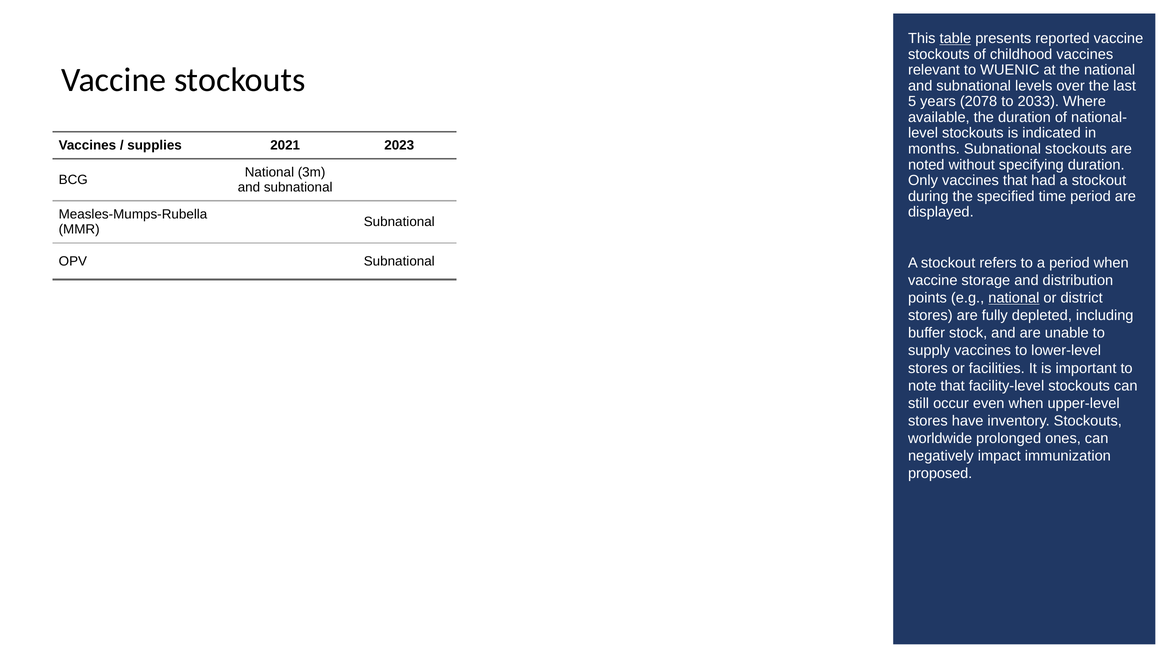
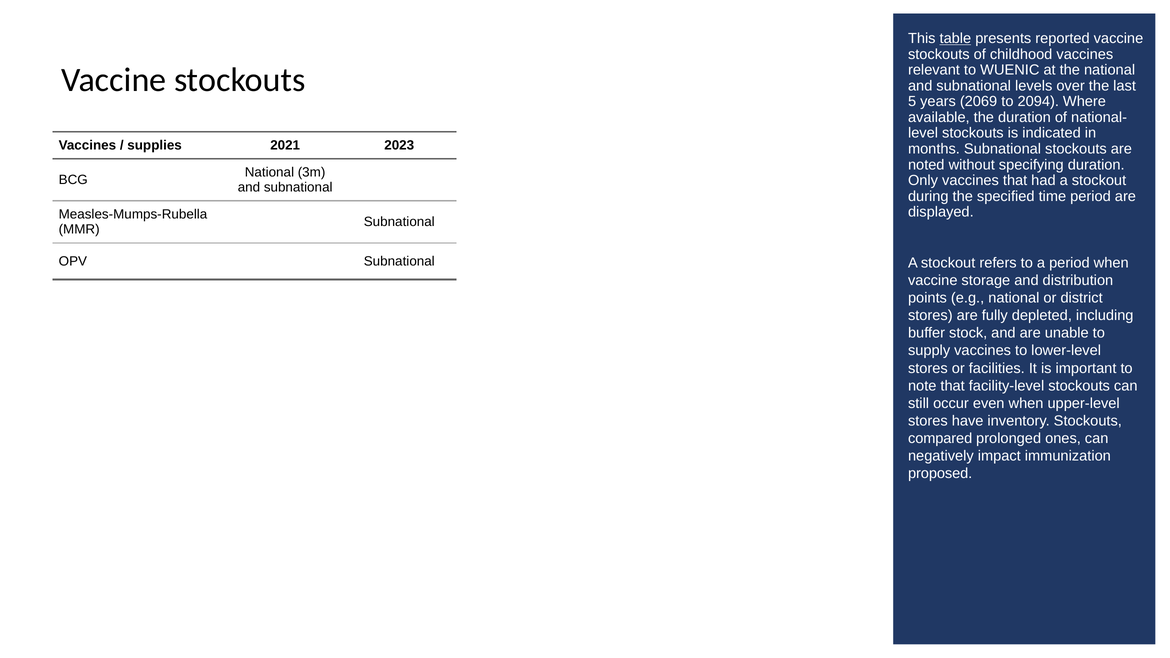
2078: 2078 -> 2069 (979, 102)
2033: 2033 -> 2094 (1038, 102)
national underline: present -> none (1014, 298)
worldwide: worldwide -> compared (940, 438)
